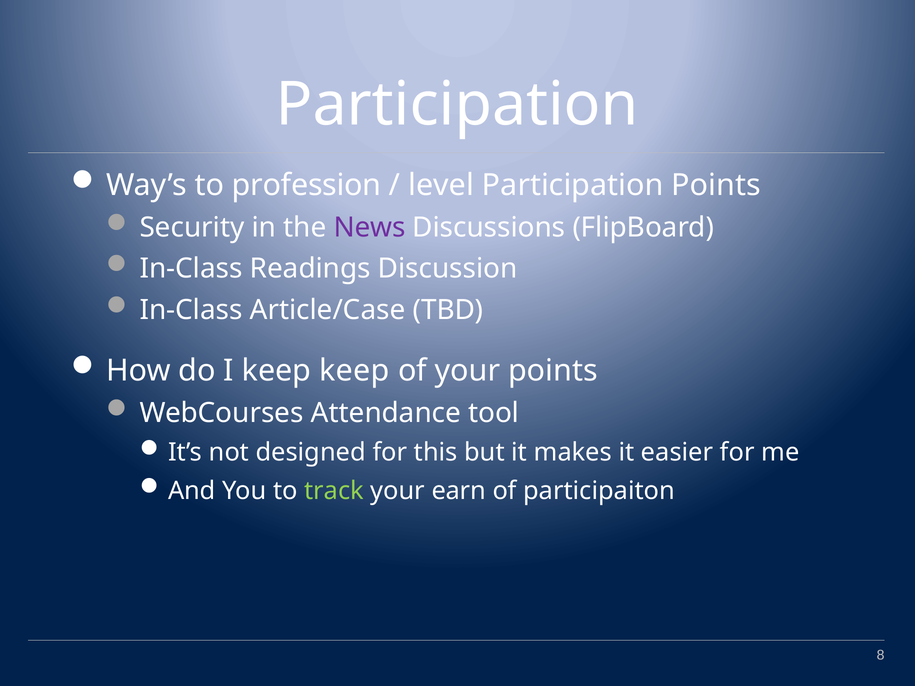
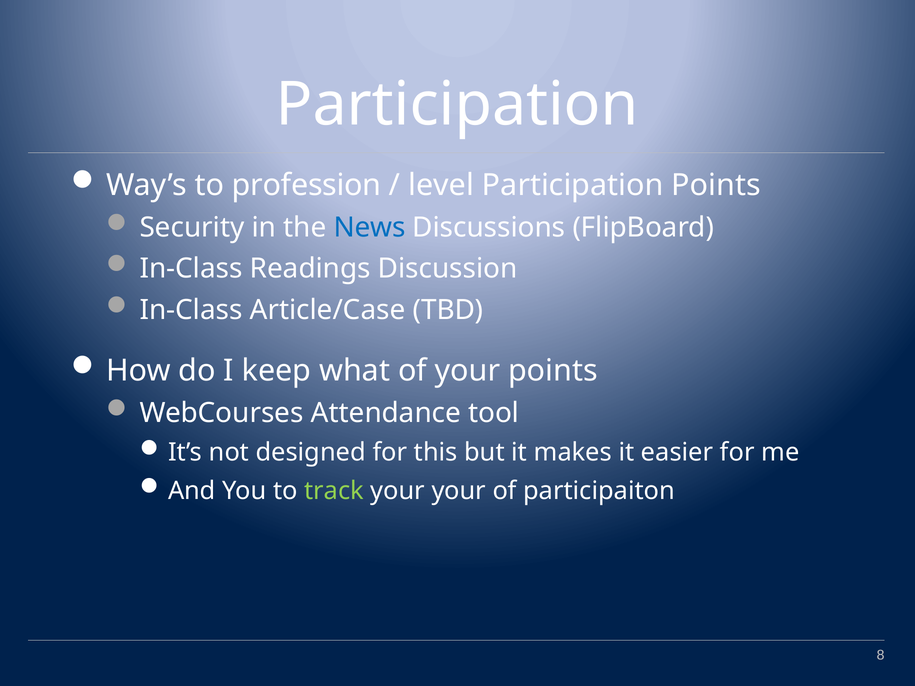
News colour: purple -> blue (369, 228)
keep keep: keep -> what (355, 371)
your earn: earn -> your (459, 491)
